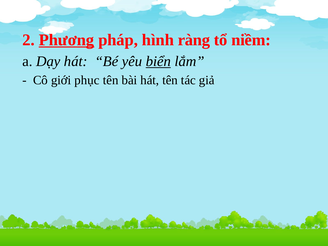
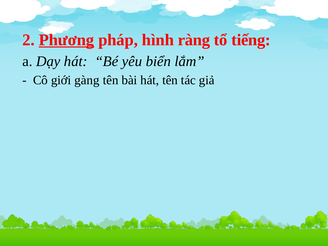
niềm: niềm -> tiếng (251, 40)
biển underline: present -> none (158, 61)
phục: phục -> gàng (87, 80)
